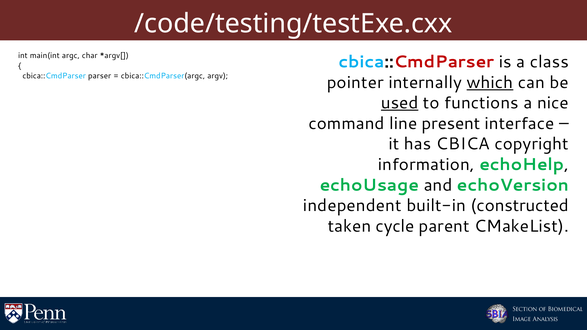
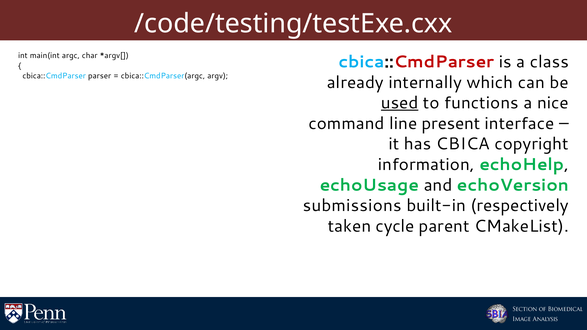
pointer: pointer -> already (355, 82)
which underline: present -> none (490, 82)
independent: independent -> submissions (352, 206)
constructed: constructed -> respectively (520, 206)
